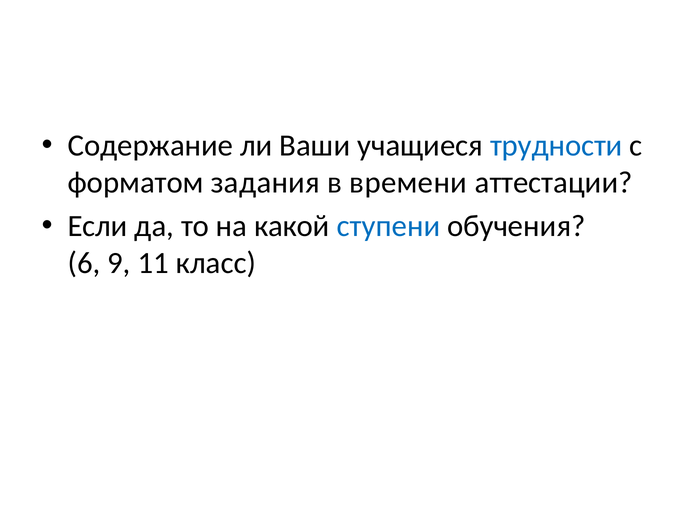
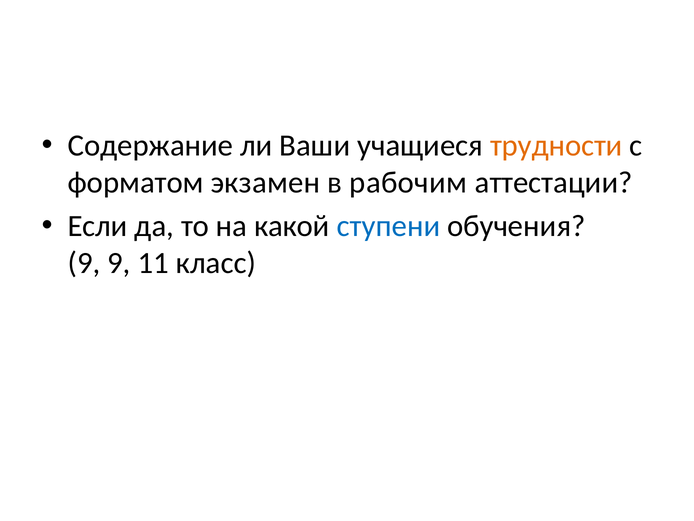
трудности colour: blue -> orange (556, 146)
задания: задания -> экзамен (265, 183)
времени: времени -> рабочим (408, 183)
6: 6 -> 9 (84, 263)
